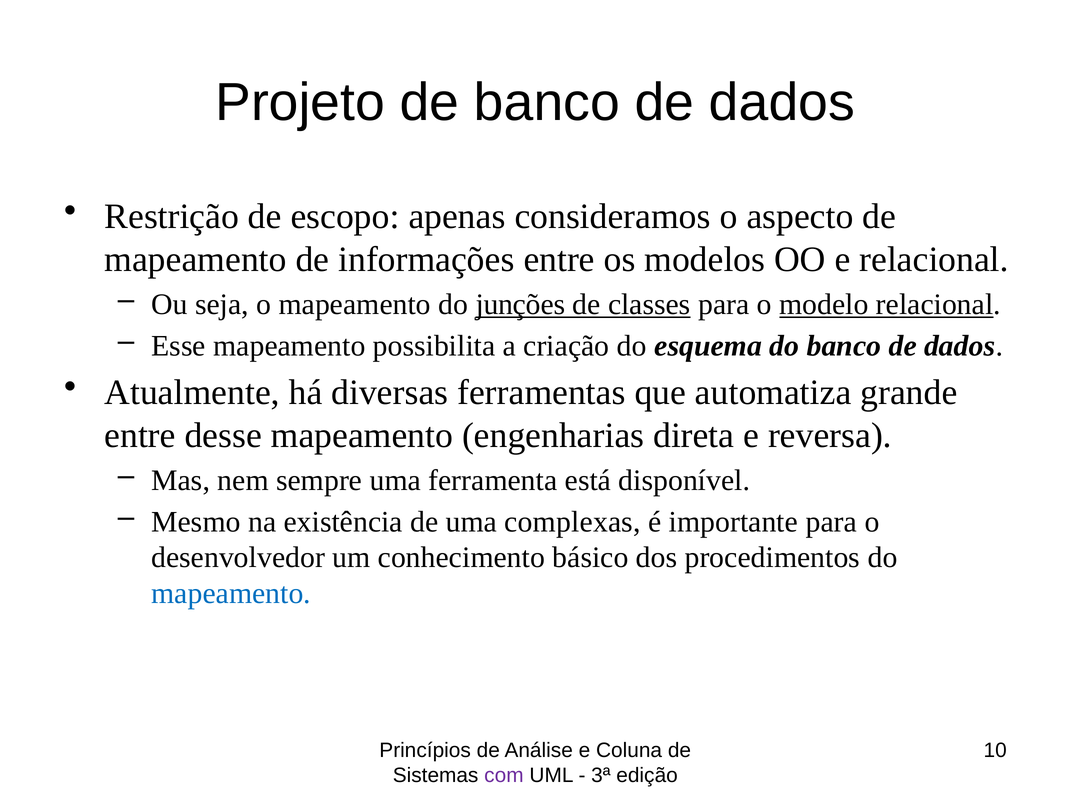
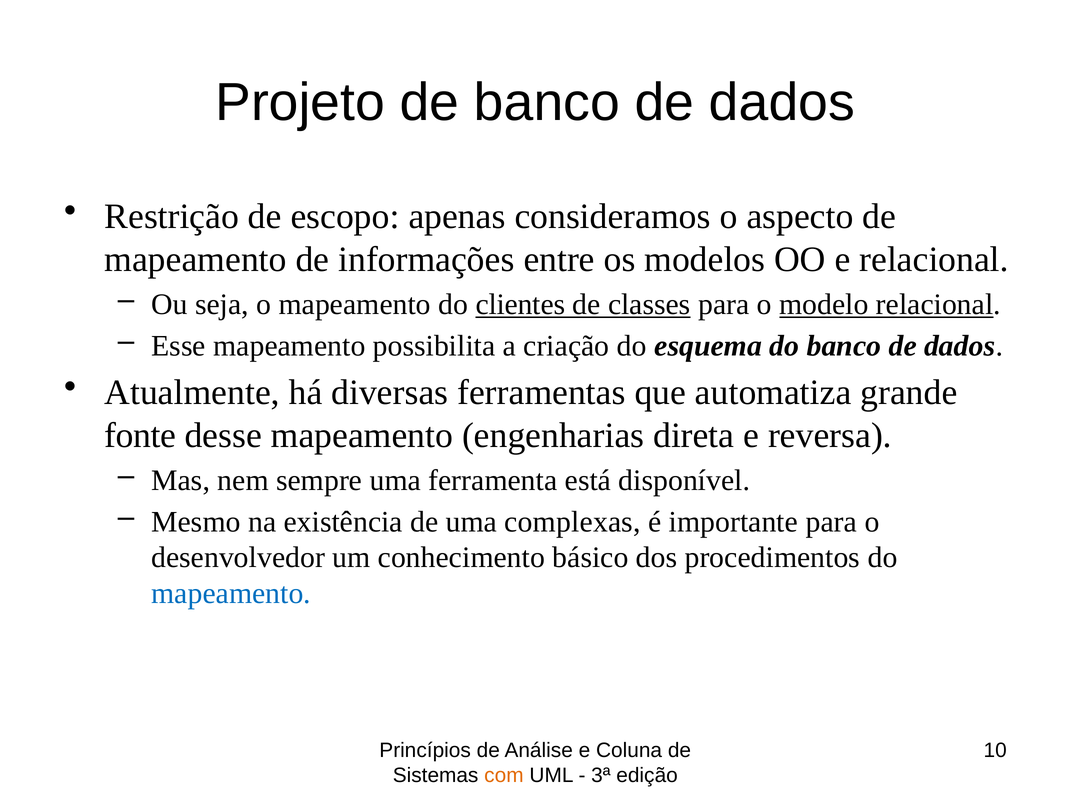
junções: junções -> clientes (520, 304)
entre: entre -> fonte (140, 436)
com colour: purple -> orange (504, 776)
